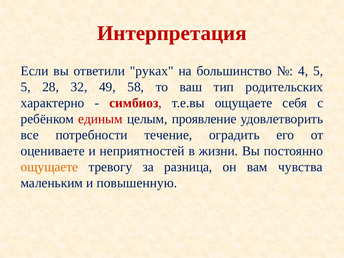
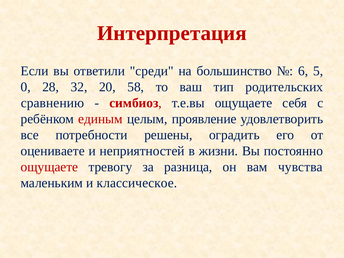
руках: руках -> среди (152, 71)
4: 4 -> 6 (303, 71)
5: 5 -> 0 (26, 87)
49: 49 -> 20 (107, 87)
характерно: характерно -> сравнению (52, 103)
течение: течение -> решены (168, 135)
ощущаете colour: orange -> red (49, 167)
повышенную: повышенную -> классическое (137, 183)
